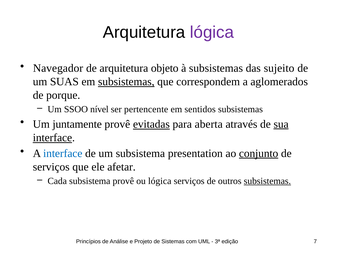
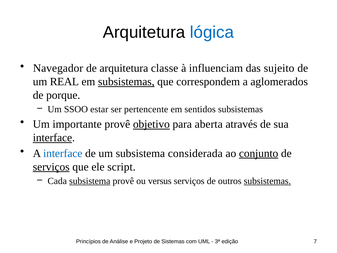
lógica colour: purple -> blue (212, 32)
objeto: objeto -> classe (165, 68)
à subsistemas: subsistemas -> influenciam (216, 68)
SUAS: SUAS -> REAL (64, 82)
nível: nível -> estar (99, 109)
juntamente: juntamente -> importante (77, 124)
evitadas: evitadas -> objetivo (151, 124)
sua underline: present -> none (281, 124)
presentation: presentation -> considerada (195, 153)
serviços underline: none -> present (51, 167)
afetar: afetar -> script (121, 167)
subsistema underline: none -> present (90, 181)
ou lógica: lógica -> versus (160, 181)
